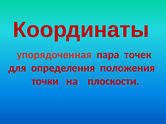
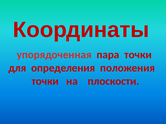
пара точек: точек -> точки (138, 55)
